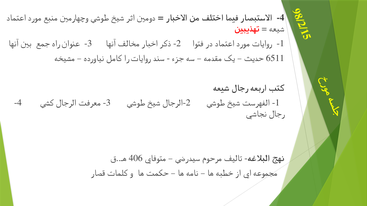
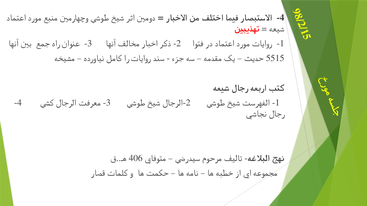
6511: 6511 -> 5515 (275, 58)
